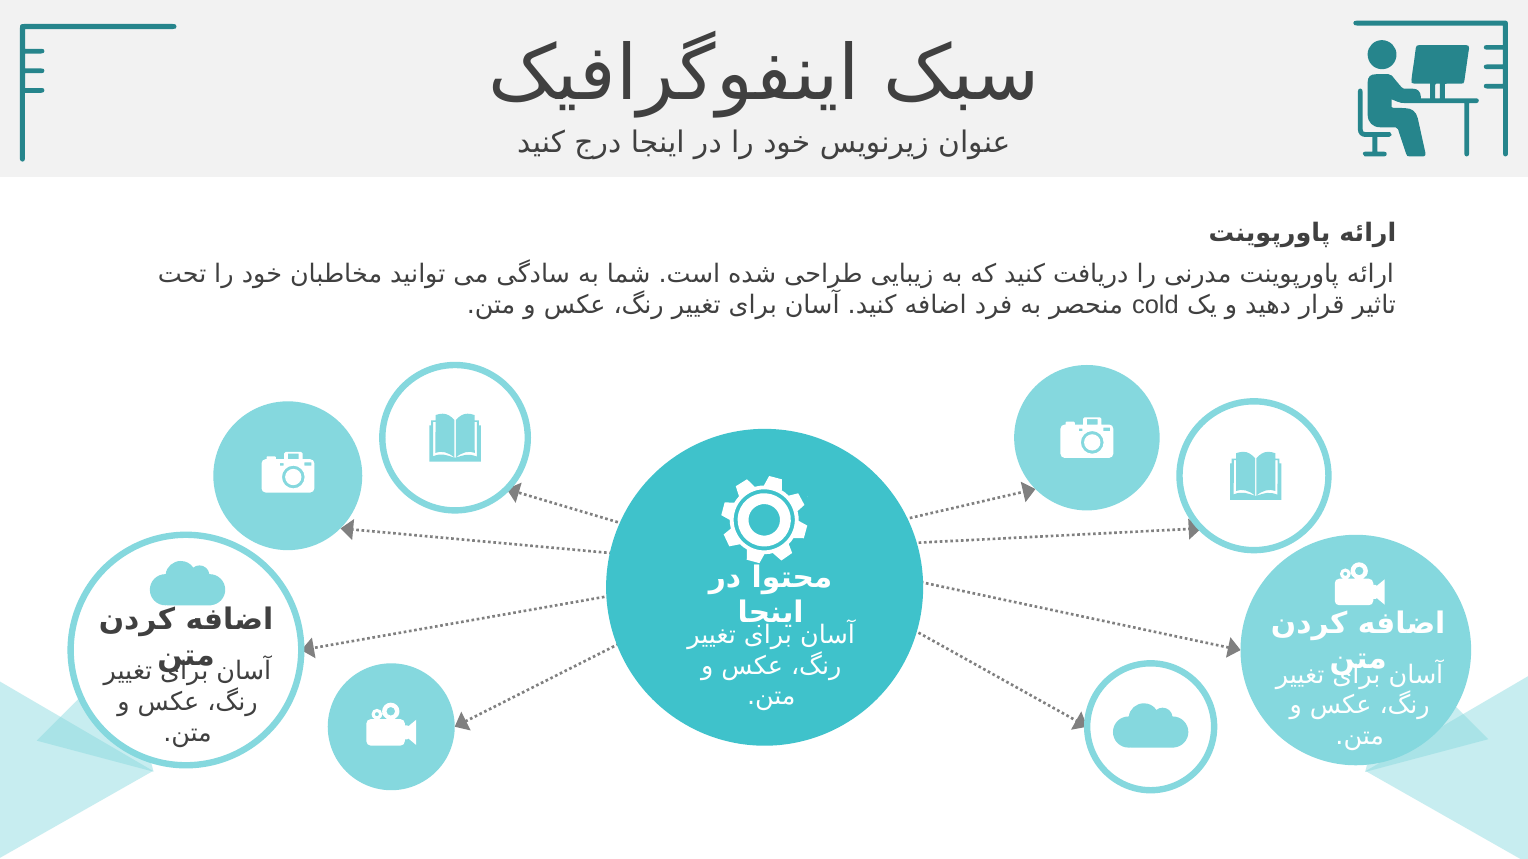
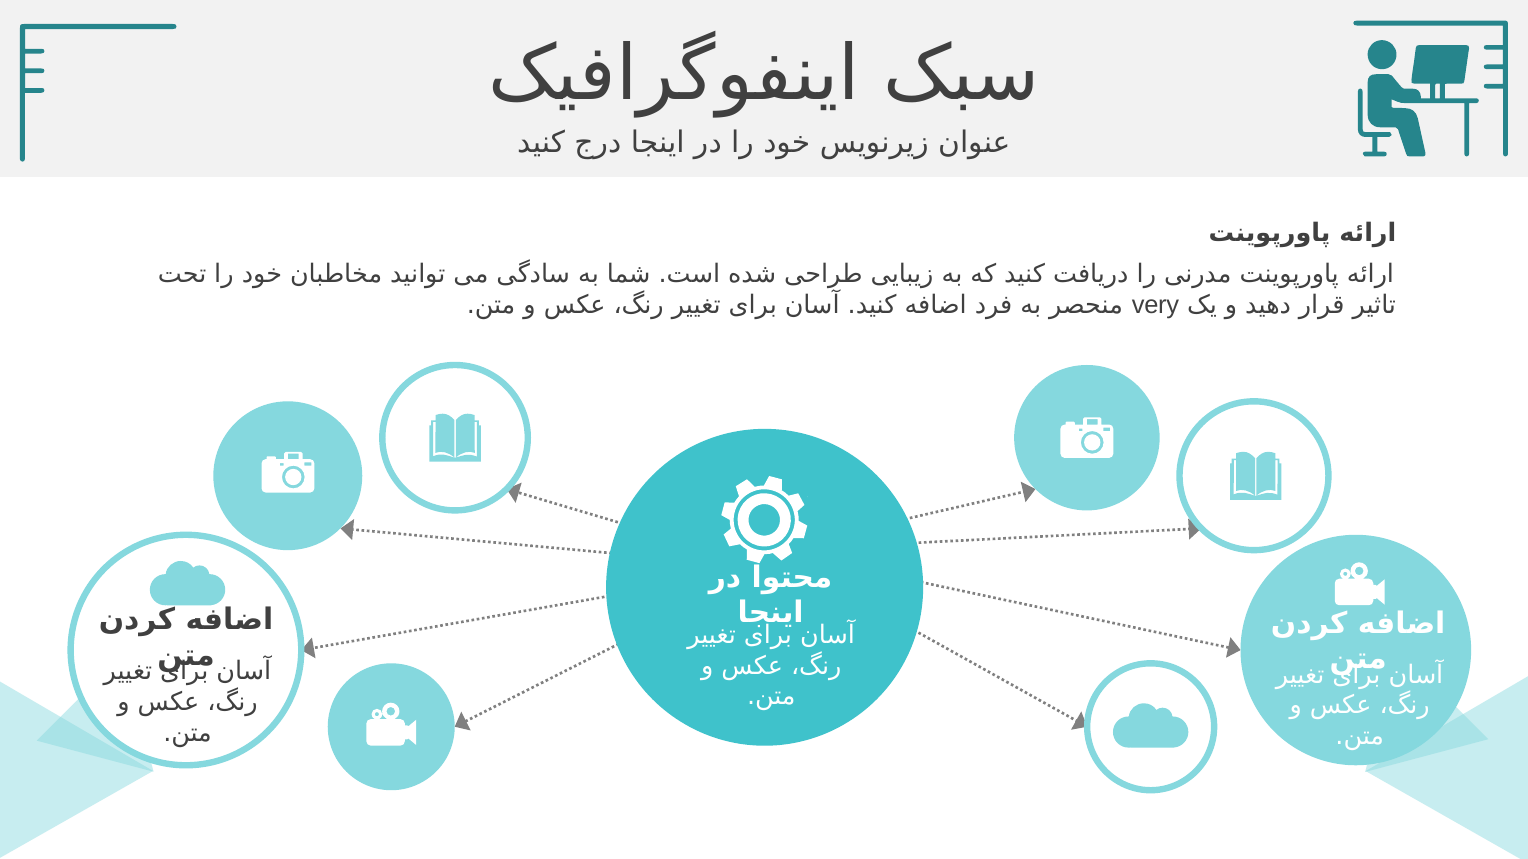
cold: cold -> very (1156, 305)
